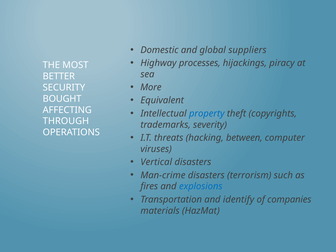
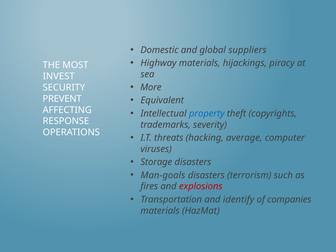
Highway processes: processes -> materials (200, 63)
BETTER: BETTER -> INVEST (59, 76)
BOUGHT: BOUGHT -> PREVENT (62, 99)
THROUGH: THROUGH -> RESPONSE (66, 121)
between: between -> average (244, 138)
Vertical: Vertical -> Storage (156, 162)
Man-crime: Man-crime -> Man-goals (163, 175)
explosions colour: blue -> red (201, 186)
